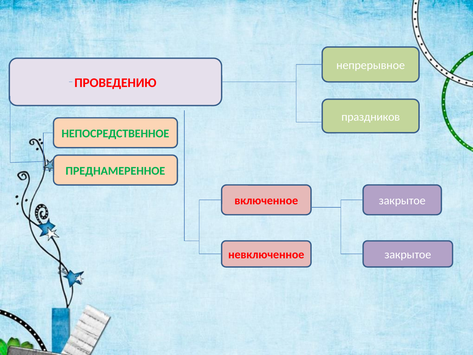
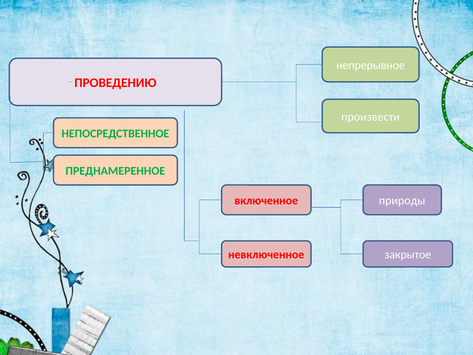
праздников: праздников -> произвести (371, 117)
закрытое: закрытое -> природы (402, 201)
